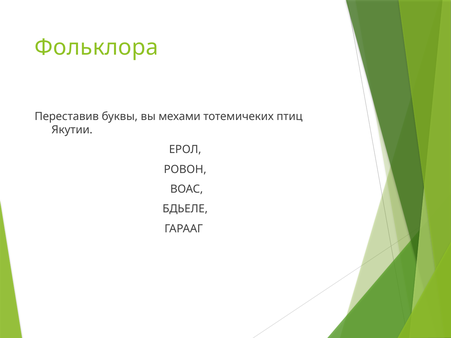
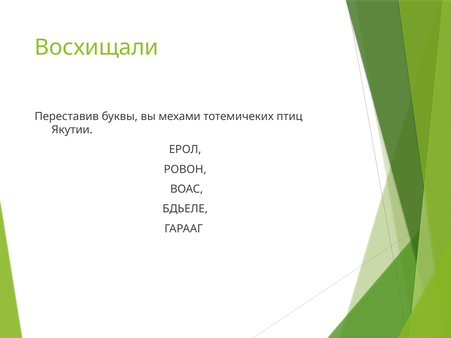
Фольклора: Фольклора -> Восхищали (97, 47)
